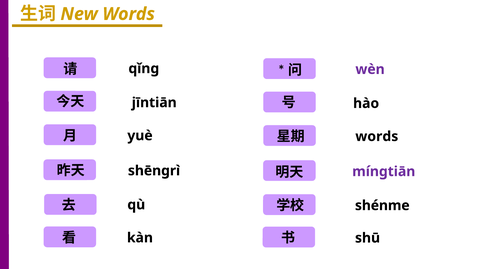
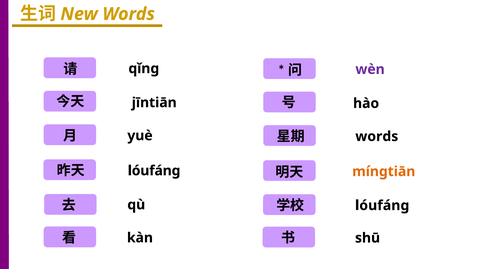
mínɡtiān colour: purple -> orange (384, 171)
shēnɡrì: shēnɡrì -> lóufánɡ (154, 171)
shénme: shénme -> lóufánɡ (382, 205)
